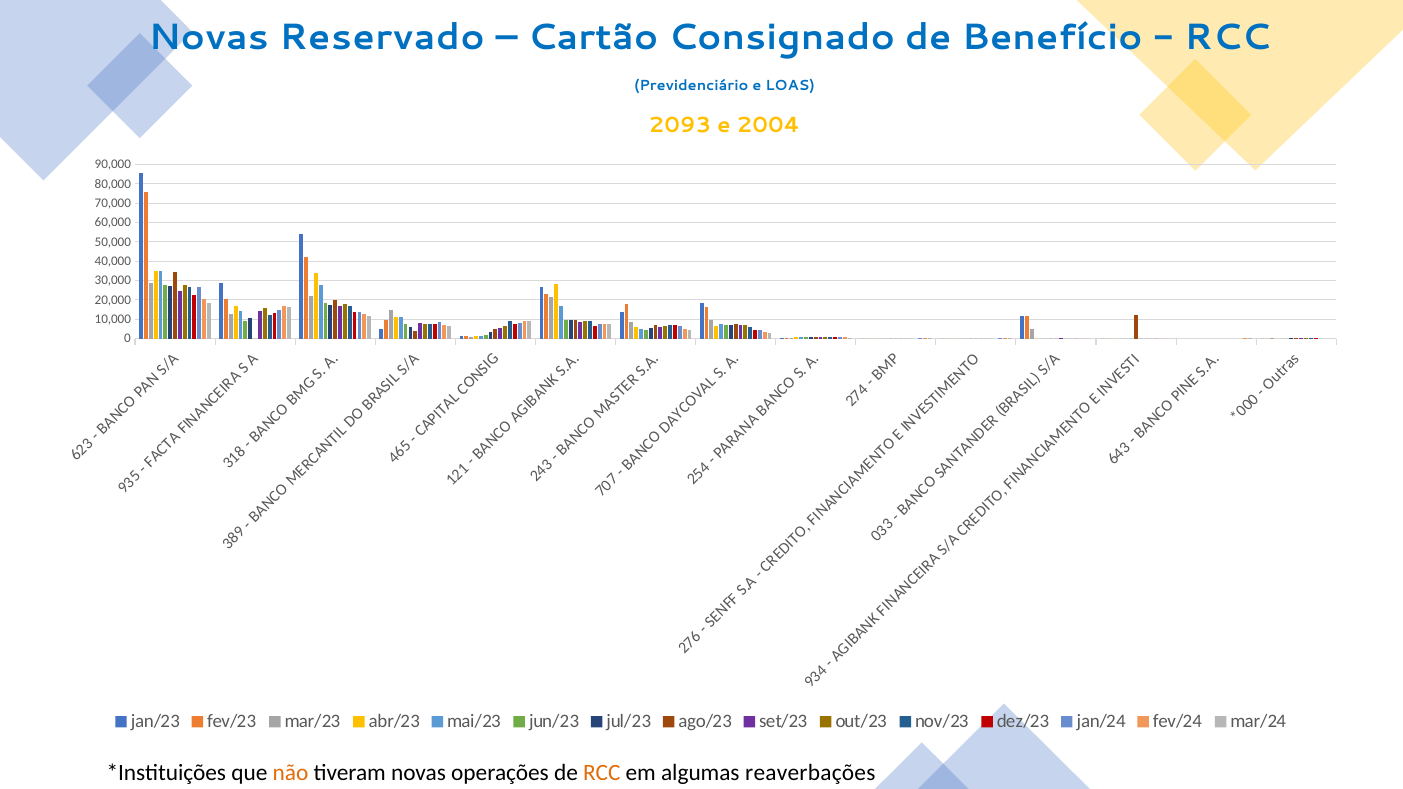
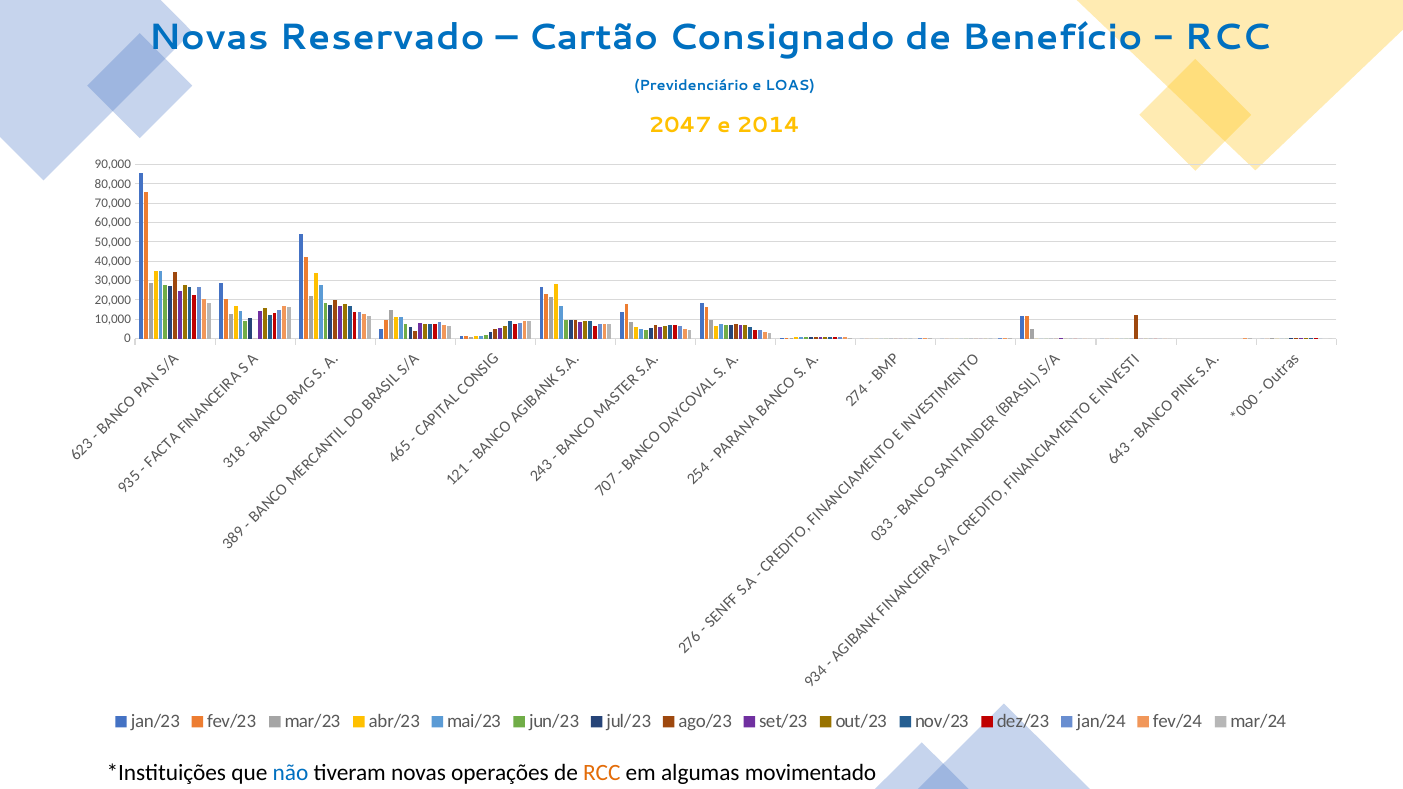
2093: 2093 -> 2047 (680, 125)
2004: 2004 -> 2014 (768, 125)
não colour: orange -> blue (290, 773)
reaverbações: reaverbações -> movimentado (811, 773)
